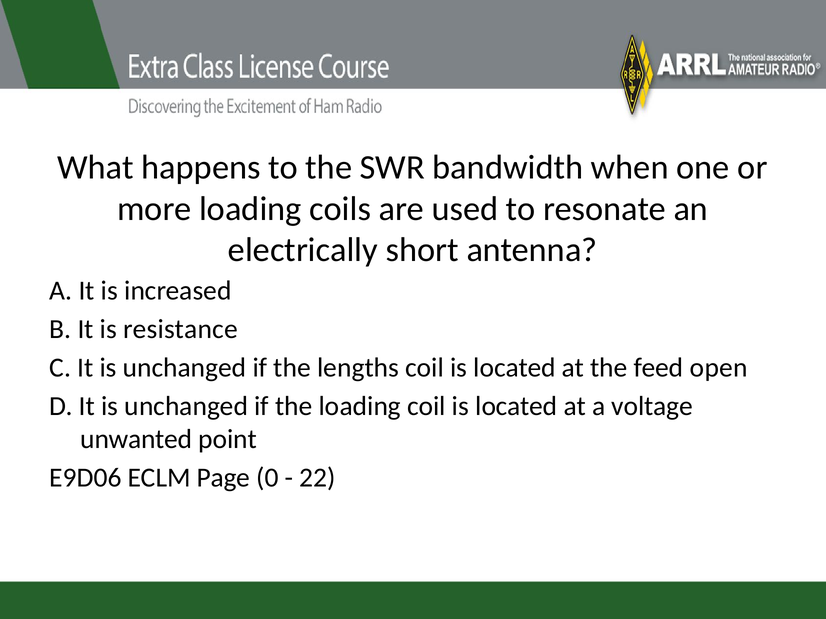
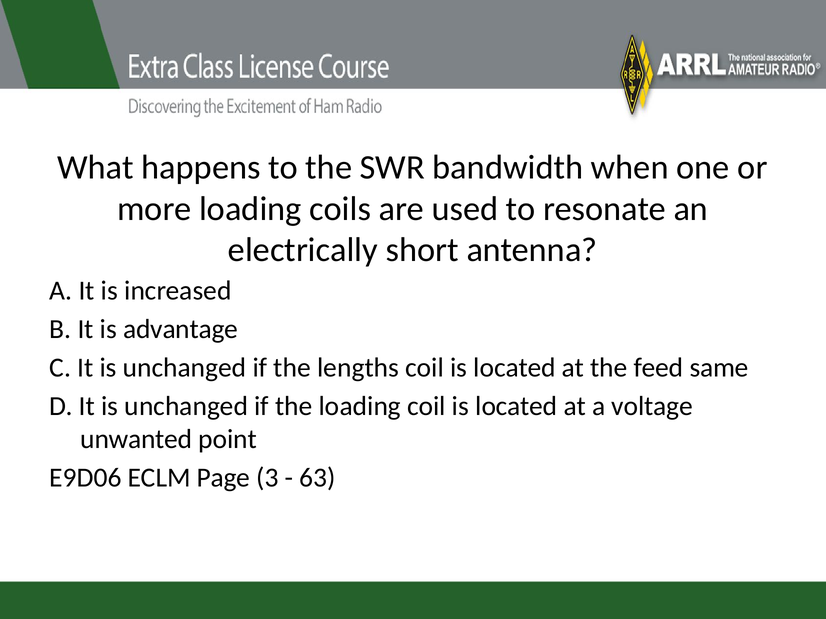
resistance: resistance -> advantage (181, 330)
open: open -> same (719, 368)
0: 0 -> 3 (267, 478)
22: 22 -> 63 (318, 478)
